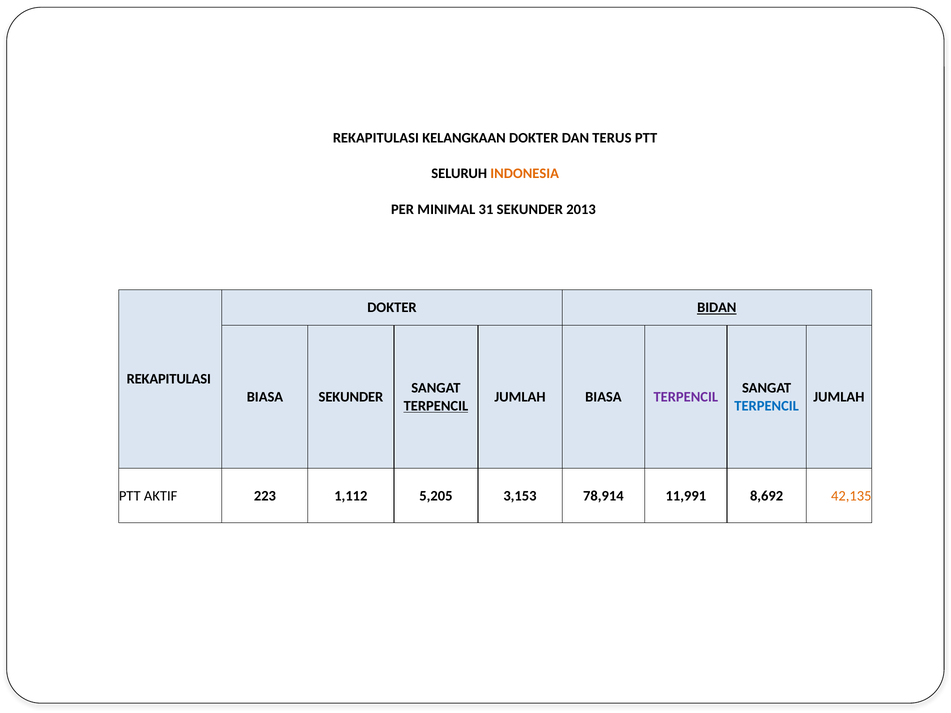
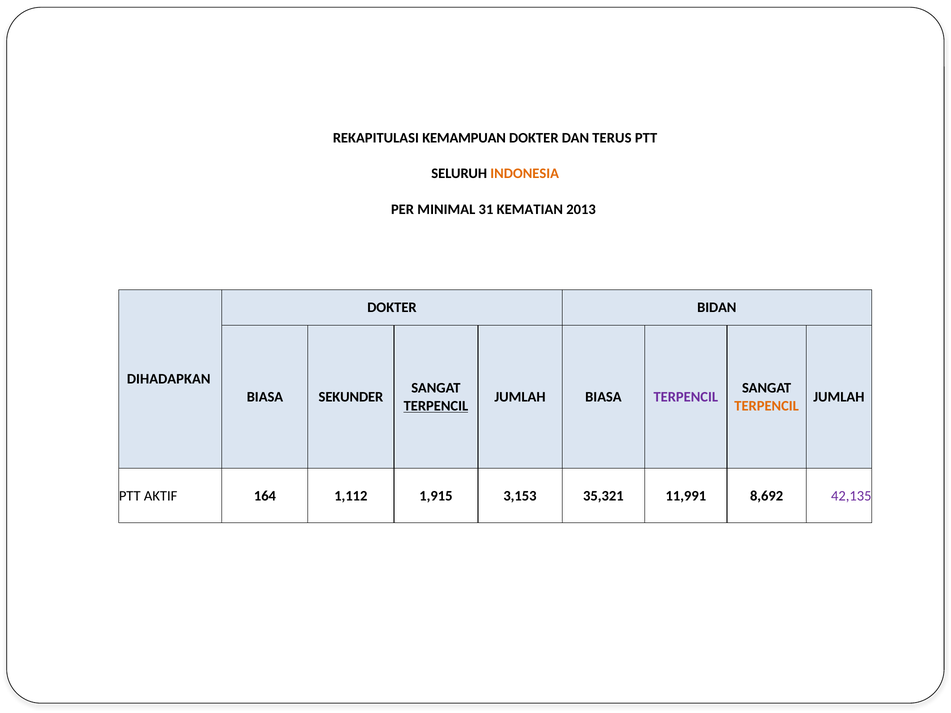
KELANGKAAN: KELANGKAAN -> KEMAMPUAN (464, 138)
31 SEKUNDER: SEKUNDER -> KEMATIAN (530, 209)
BIDAN underline: present -> none (717, 308)
REKAPITULASI: REKAPITULASI -> DIHADAPKAN (169, 379)
TERPENCIL colour: blue -> orange (767, 406)
223: 223 -> 164 (265, 496)
5,205: 5,205 -> 1,915 (436, 496)
78,914: 78,914 -> 35,321 (603, 496)
42,135 colour: orange -> purple (851, 496)
